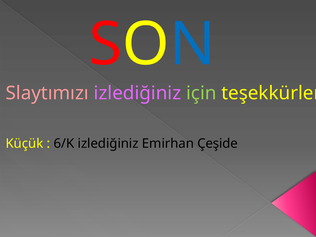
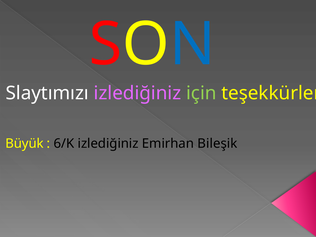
Slaytımızı colour: pink -> white (47, 93)
Küçük: Küçük -> Büyük (25, 144)
Çeşide: Çeşide -> Bileşik (217, 144)
